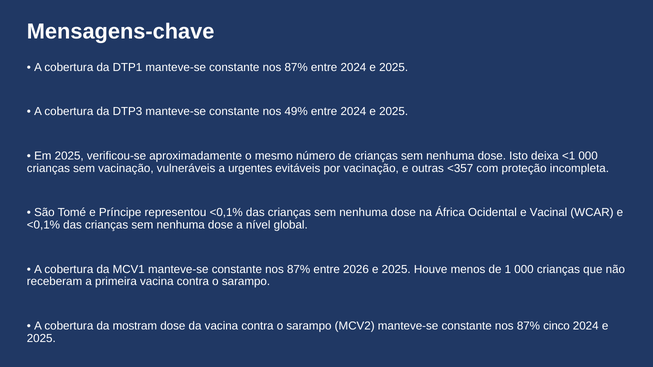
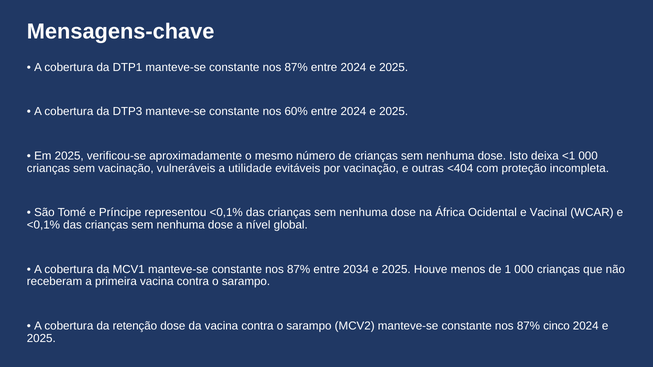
49%: 49% -> 60% (296, 112)
urgentes: urgentes -> utilidade (250, 168)
<357: <357 -> <404 (460, 168)
2026: 2026 -> 2034 (356, 269)
mostram: mostram -> retenção (135, 326)
